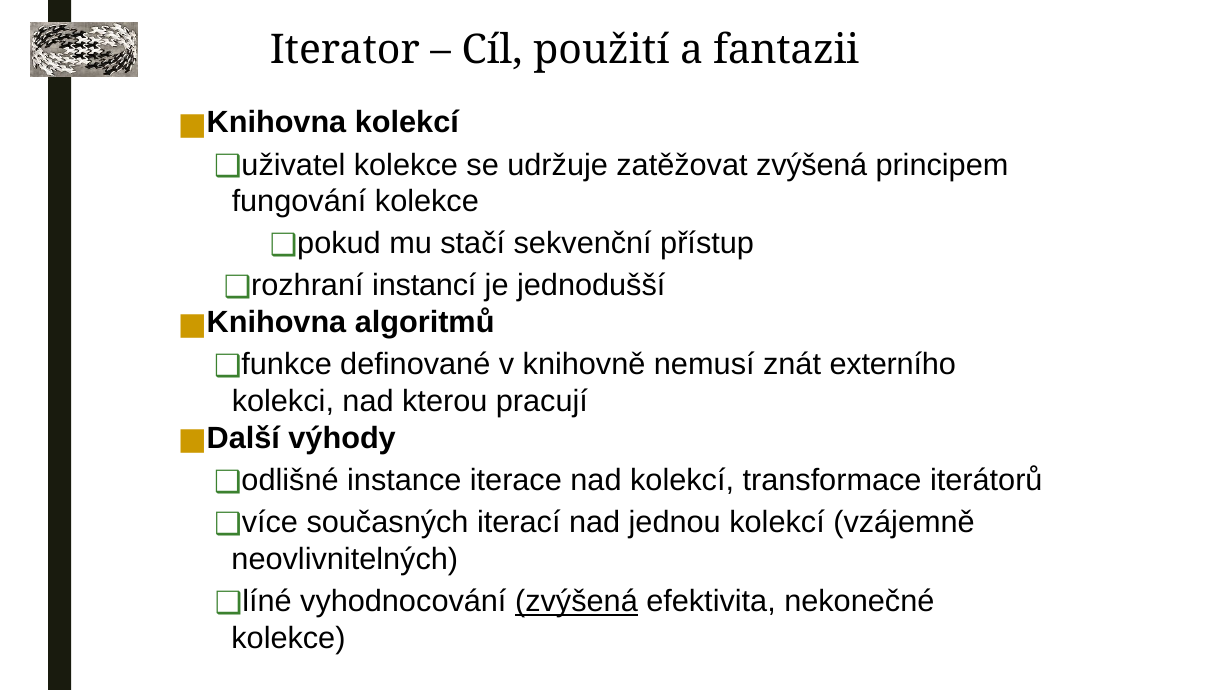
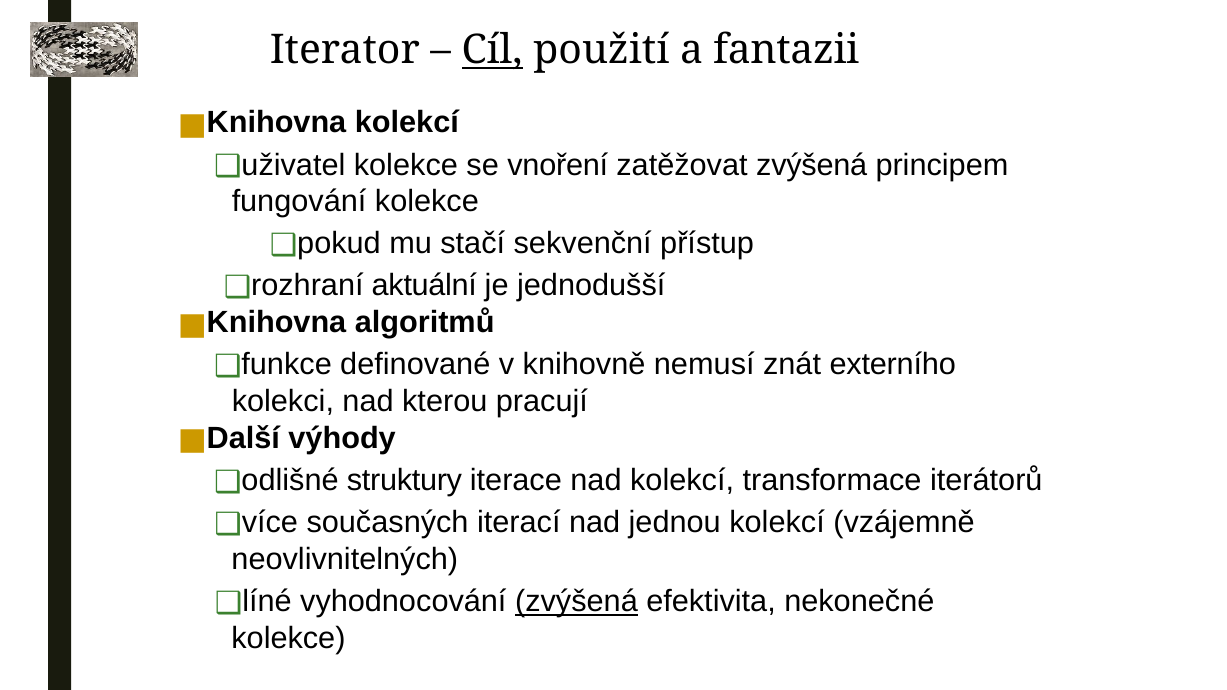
Cíl underline: none -> present (492, 50)
udržuje: udržuje -> vnoření (558, 165)
instancí: instancí -> aktuální (424, 286)
instance: instance -> struktury (404, 481)
